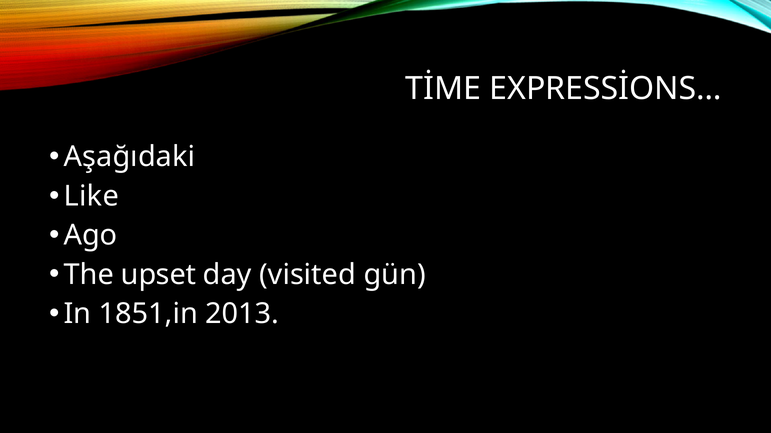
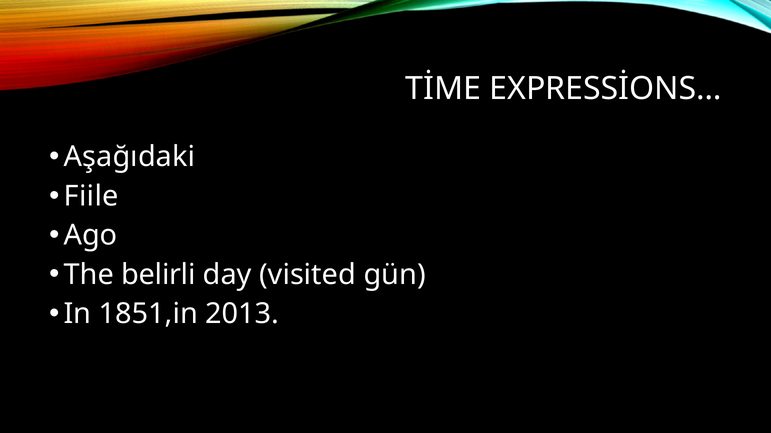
Like: Like -> Fiile (91, 196)
upset: upset -> belirli (158, 275)
